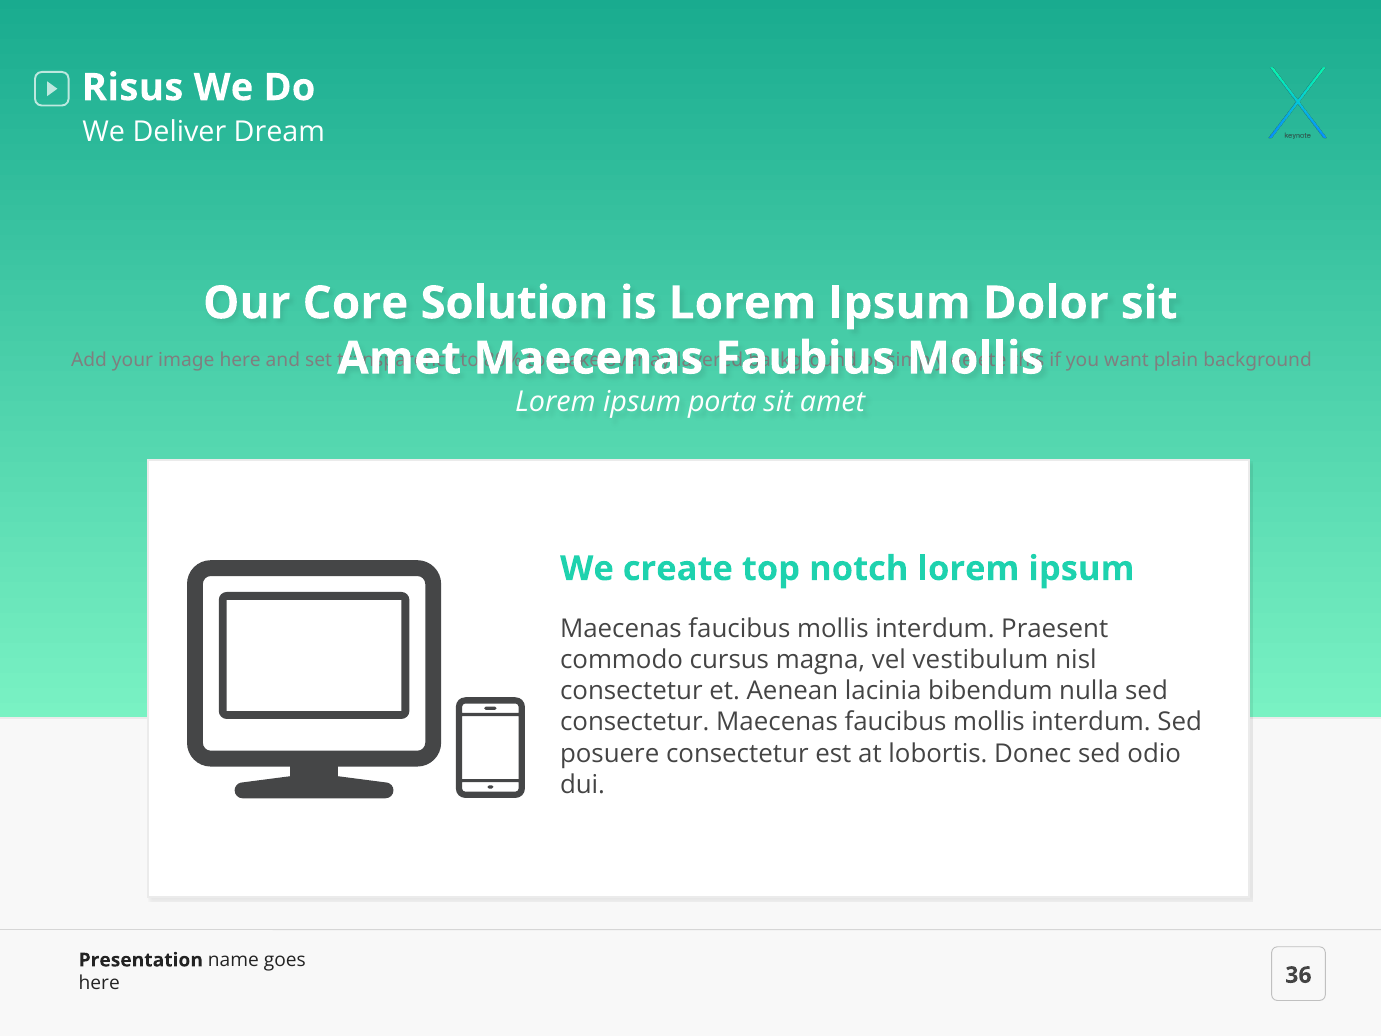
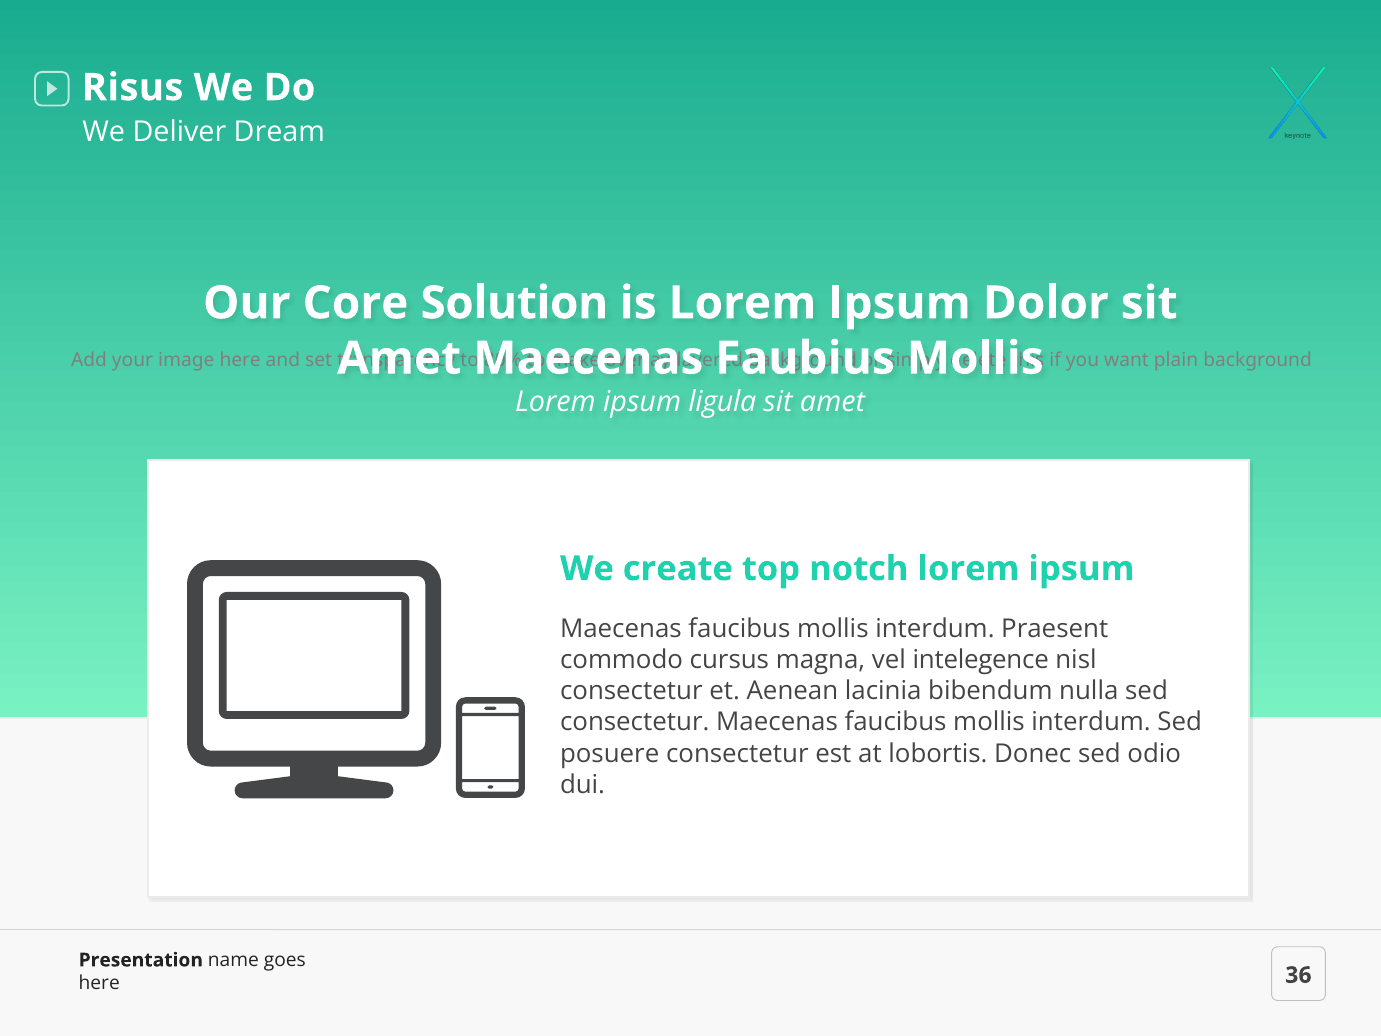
porta: porta -> ligula (722, 402)
vestibulum: vestibulum -> intelegence (981, 660)
